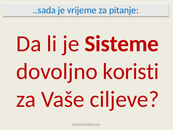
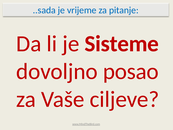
koristi: koristi -> posao (131, 71)
